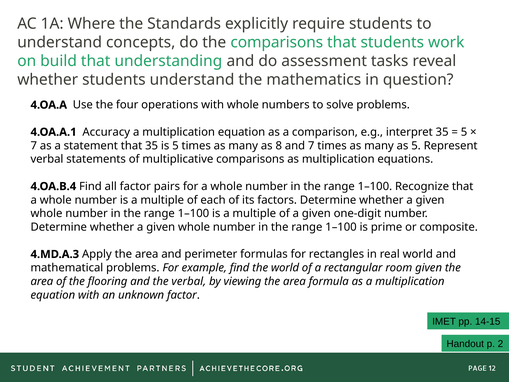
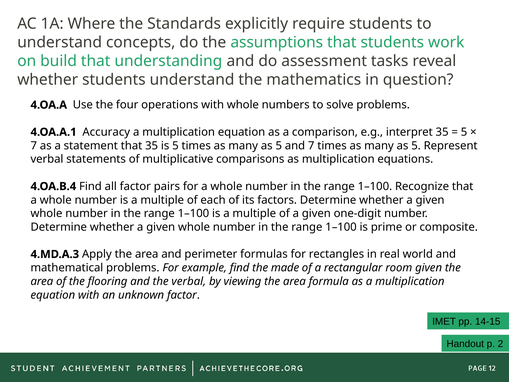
the comparisons: comparisons -> assumptions (277, 42)
8: 8 -> 5 (279, 146)
the world: world -> made (285, 268)
